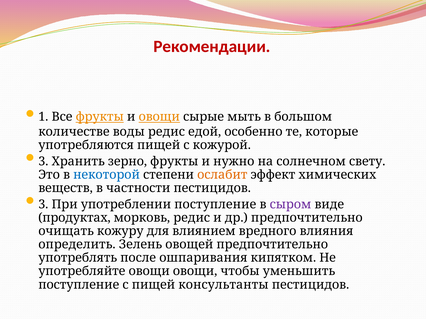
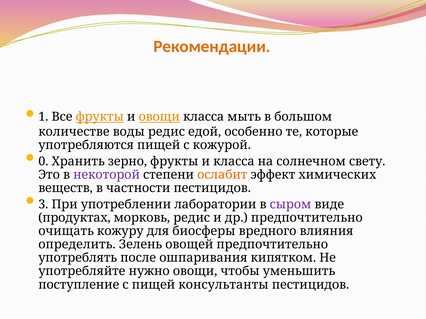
Рекомендации colour: red -> orange (212, 46)
овощи сырые: сырые -> класса (204, 117)
3: 3 -> 0 (43, 162)
и нужно: нужно -> класса (234, 162)
некоторой colour: blue -> purple (107, 175)
употреблении поступление: поступление -> лаборатории (215, 205)
влиянием: влиянием -> биосферы (204, 231)
употребляйте овощи: овощи -> нужно (149, 272)
